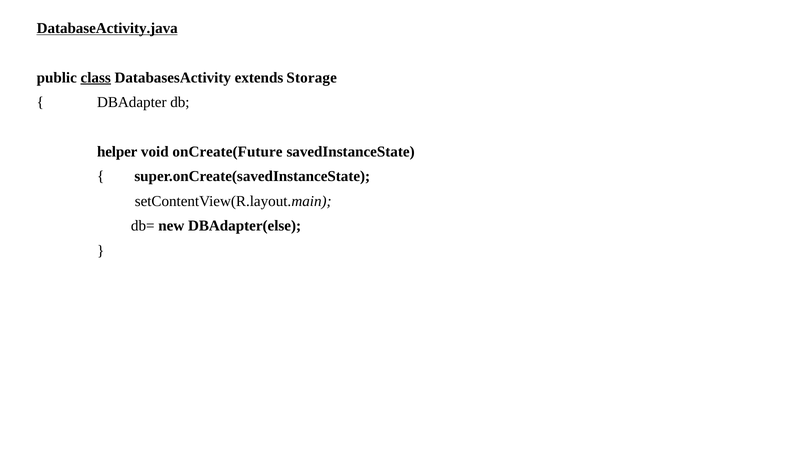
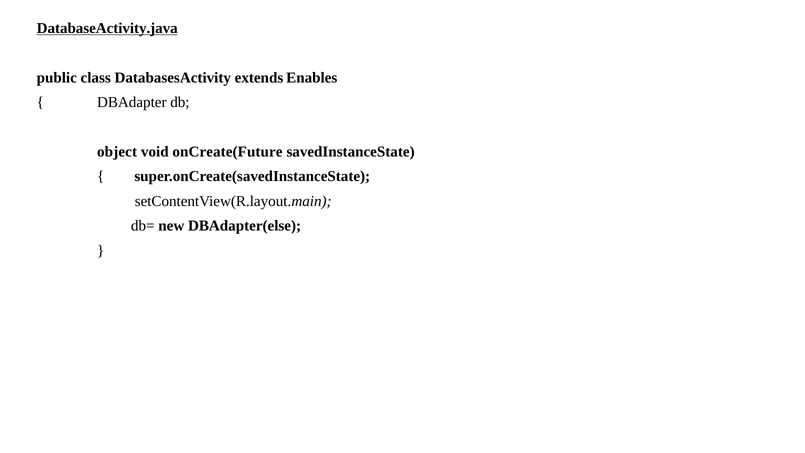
class underline: present -> none (96, 78)
Storage: Storage -> Enables (312, 78)
helper: helper -> object (117, 152)
